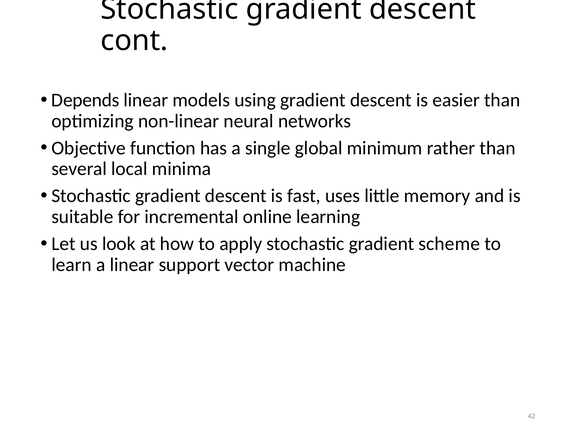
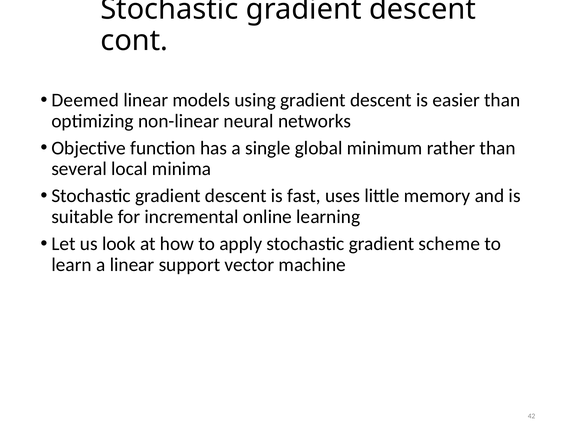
Depends: Depends -> Deemed (85, 100)
